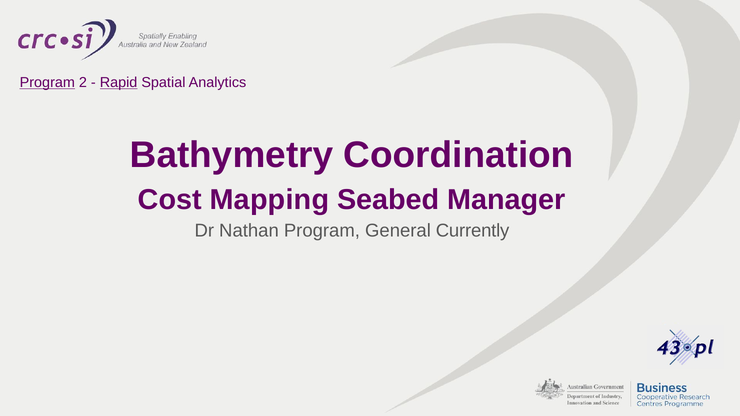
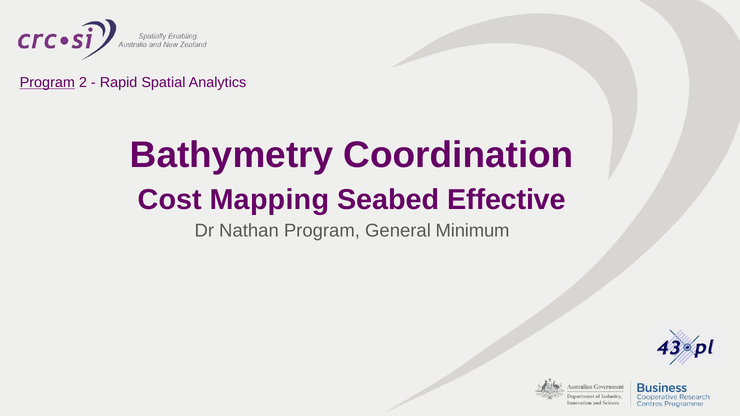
Rapid underline: present -> none (119, 83)
Manager: Manager -> Effective (507, 200)
Currently: Currently -> Minimum (473, 231)
